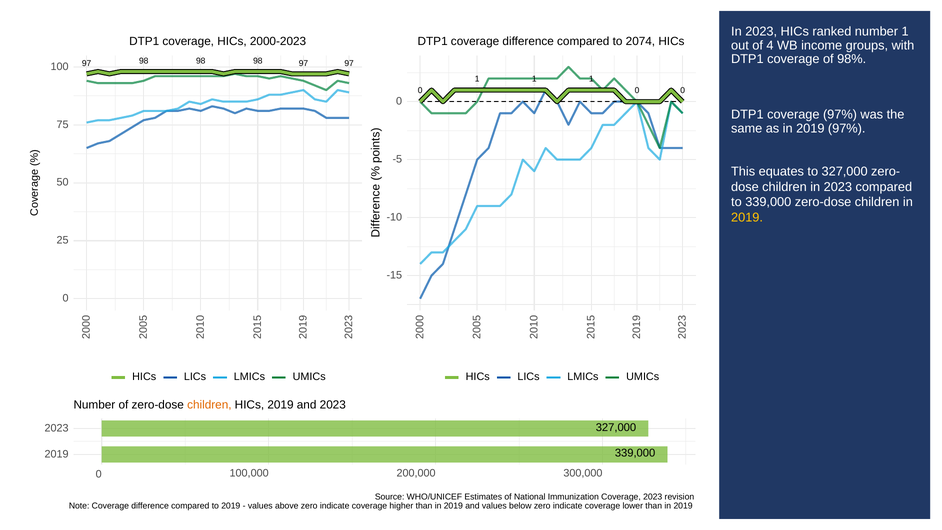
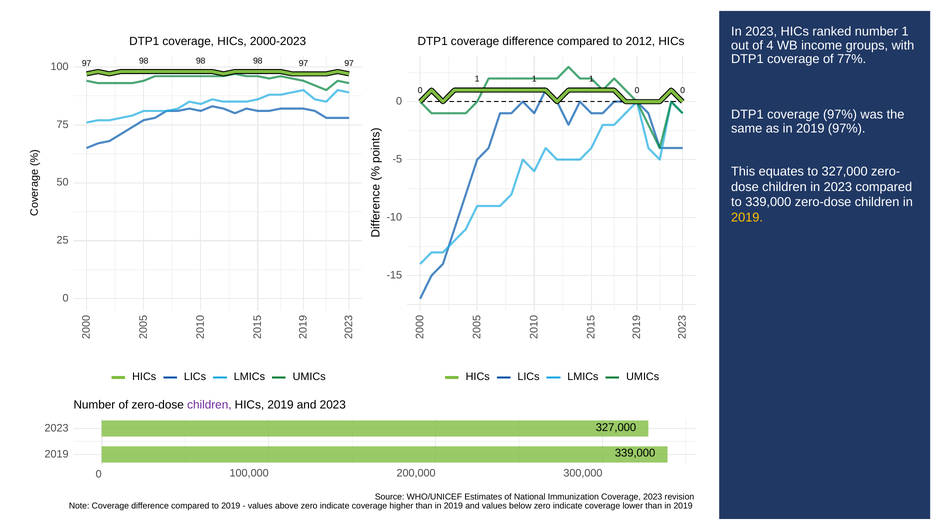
2074: 2074 -> 2012 (640, 42)
98%: 98% -> 77% (852, 59)
children colour: orange -> purple (209, 405)
